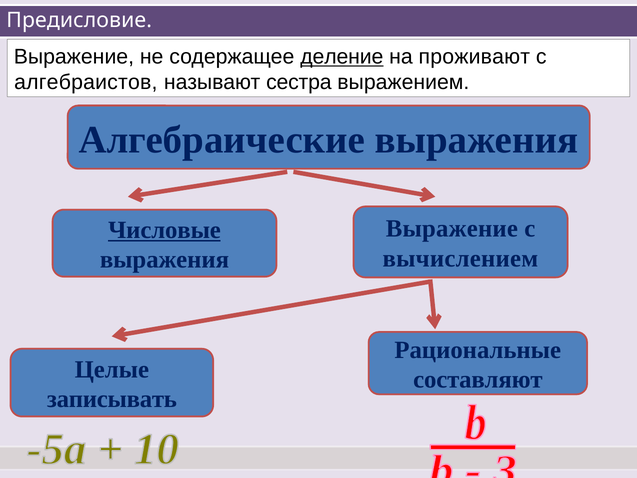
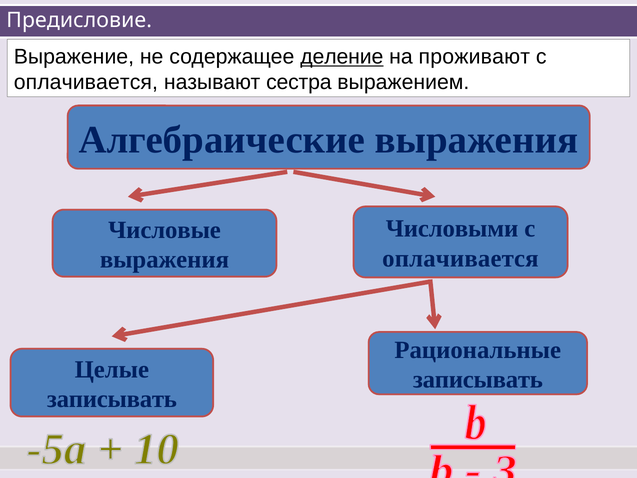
алгебраистов: алгебраистов -> оплачивается (86, 82)
Выражение: Выражение -> Числовыми (452, 229)
Числовые underline: present -> none (164, 230)
вычислением: вычислением -> оплачивается (460, 258)
составляют: составляют -> записывать (478, 380)
